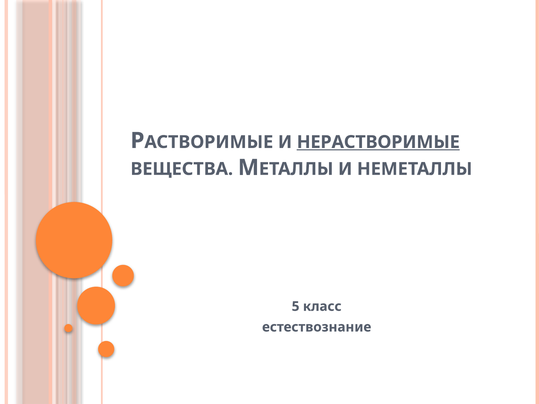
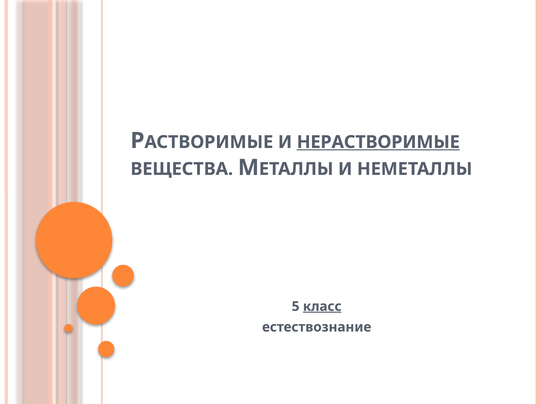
класс underline: none -> present (322, 307)
